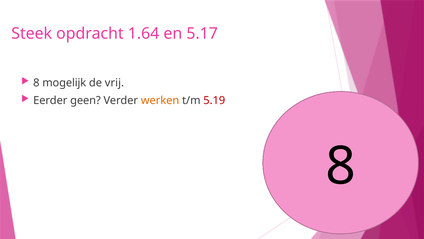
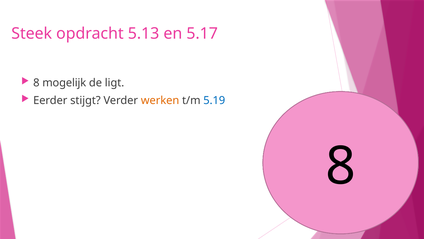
1.64: 1.64 -> 5.13 (144, 33)
vrij: vrij -> ligt (115, 83)
geen: geen -> stijgt (85, 100)
5.19 colour: red -> blue (214, 100)
